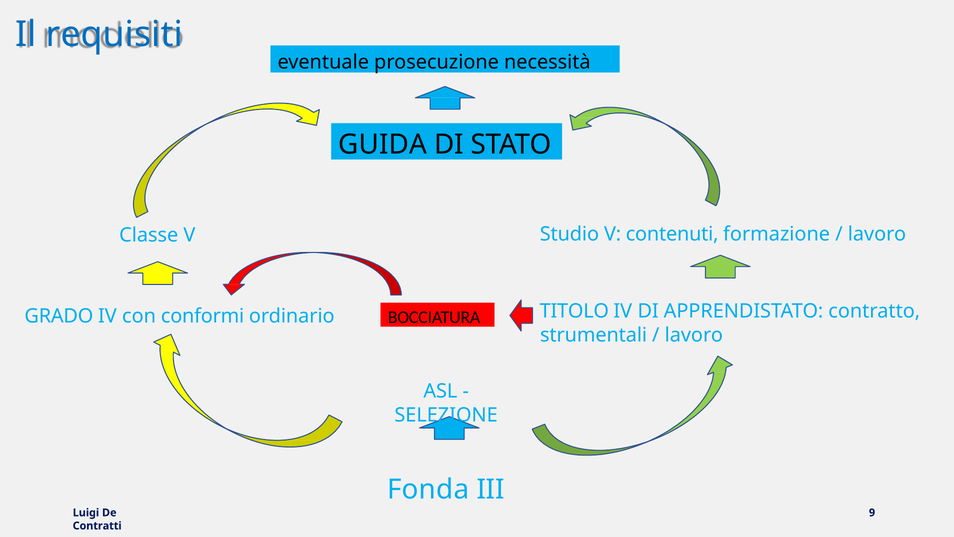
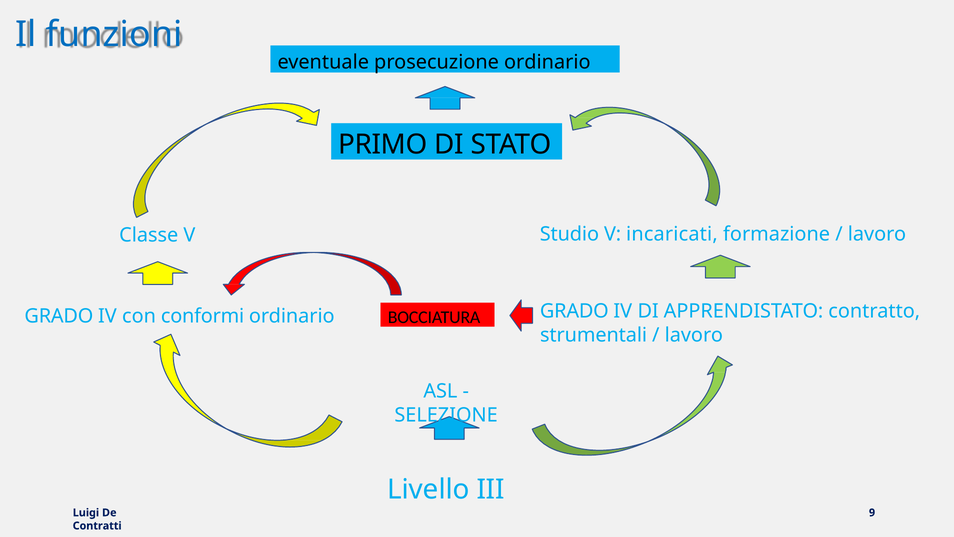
requisiti: requisiti -> funzioni (114, 34)
prosecuzione necessità: necessità -> ordinario (547, 62)
GUIDA: GUIDA -> PRIMO (383, 145)
contenuti: contenuti -> incaricati (672, 234)
TITOLO: TITOLO -> GRADO (574, 311)
Fonda: Fonda -> Livello (428, 489)
